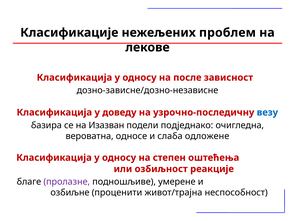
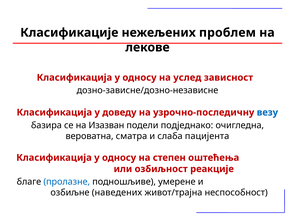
после: после -> услед (187, 78)
односе: односе -> сматра (131, 136)
одложене: одложене -> пацијента (207, 136)
пролазне colour: purple -> blue (67, 182)
проценити: проценити -> наведених (117, 193)
